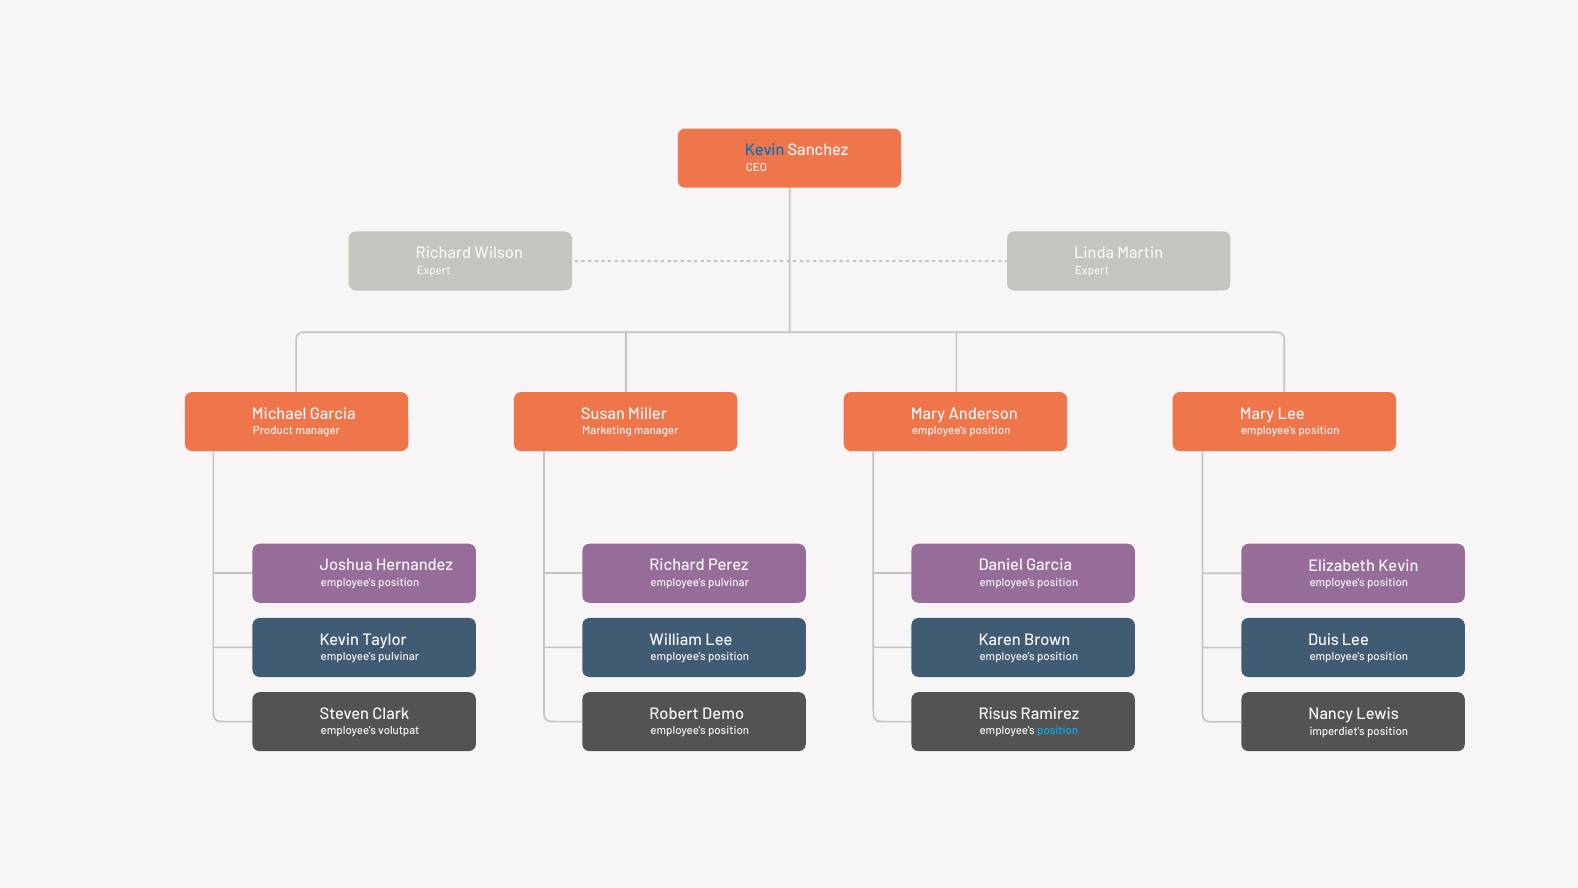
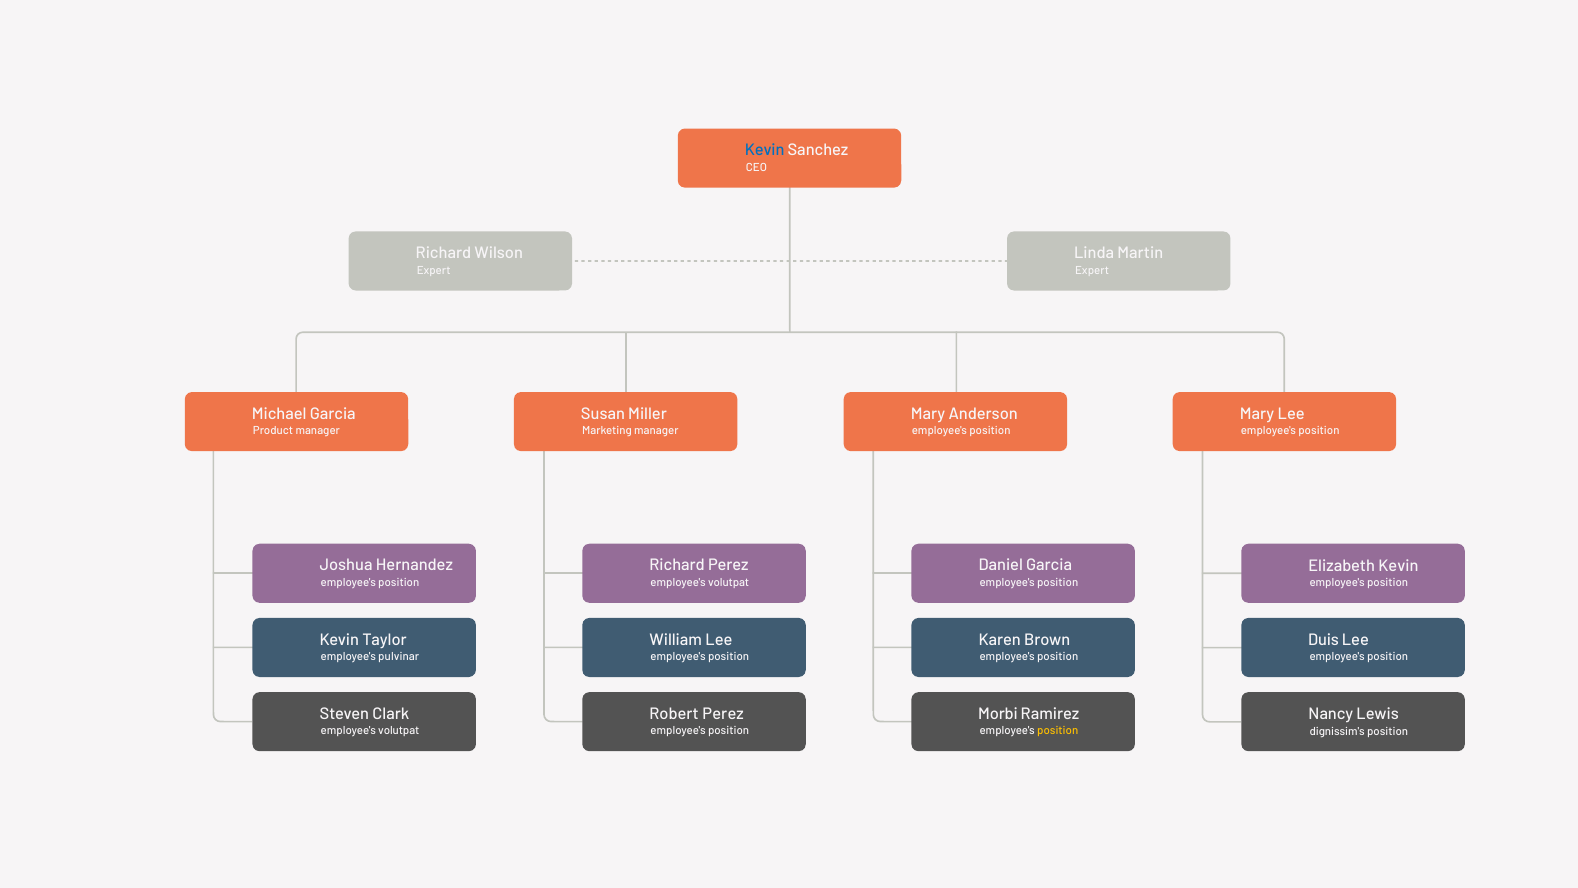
pulvinar: pulvinar -> volutpat (729, 582)
Robert Demo: Demo -> Perez (723, 714)
Risus: Risus -> Morbi (998, 714)
position colour: light blue -> yellow (1058, 731)
imperdiet's: imperdiet's -> dignissim's (1337, 731)
